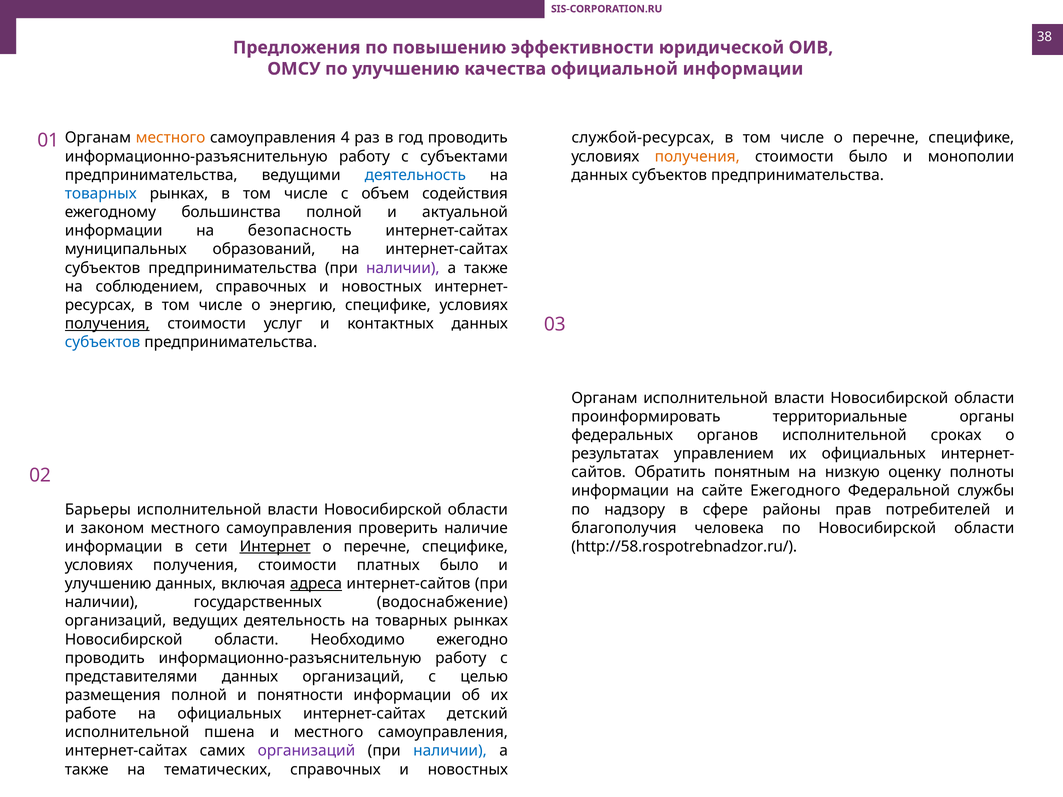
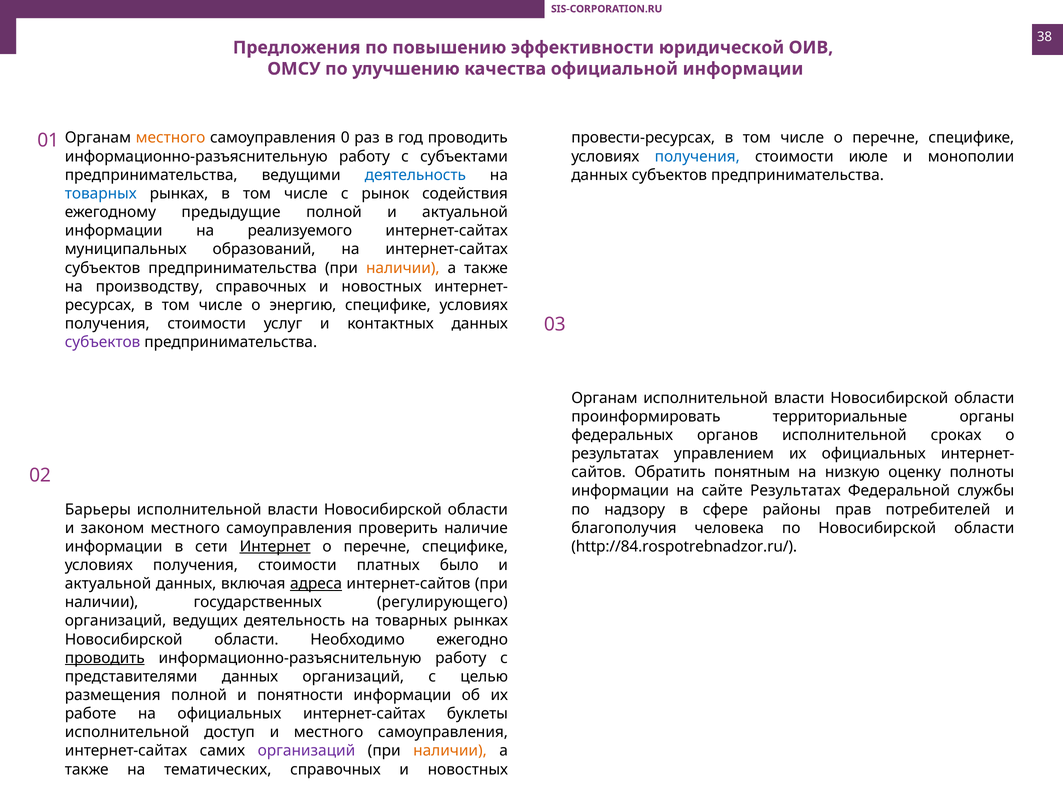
4: 4 -> 0 (345, 138)
службой-ресурсах: службой-ресурсах -> провести-ресурсах (643, 138)
получения colour: orange -> blue (697, 157)
стоимости было: было -> июле (868, 157)
объем: объем -> рынок (385, 194)
большинства: большинства -> предыдущие (231, 212)
безопасность: безопасность -> реализуемого (300, 231)
наличии colour: purple -> orange (403, 268)
соблюдением: соблюдением -> производству (149, 287)
получения underline: present -> none (107, 324)
субъектов colour: blue -> purple (103, 342)
сайте Ежегодного: Ежегодного -> Результатах (795, 491)
http://58.rospotrebnadzor.ru/: http://58.rospotrebnadzor.ru/ -> http://84.rospotrebnadzor.ru/ (684, 547)
улучшению: улучшению -> актуальной (108, 584)
водоснабжение: водоснабжение -> регулирующего (442, 602)
проводить underline: none -> present (105, 658)
детский: детский -> буклеты (477, 714)
пшена: пшена -> доступ (230, 733)
наличии colour: blue -> orange (450, 751)
